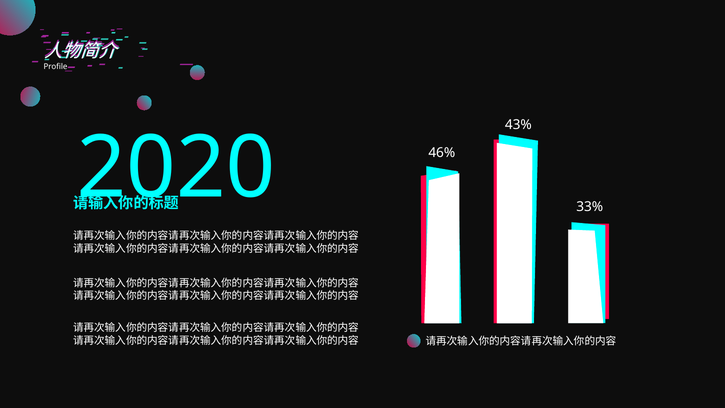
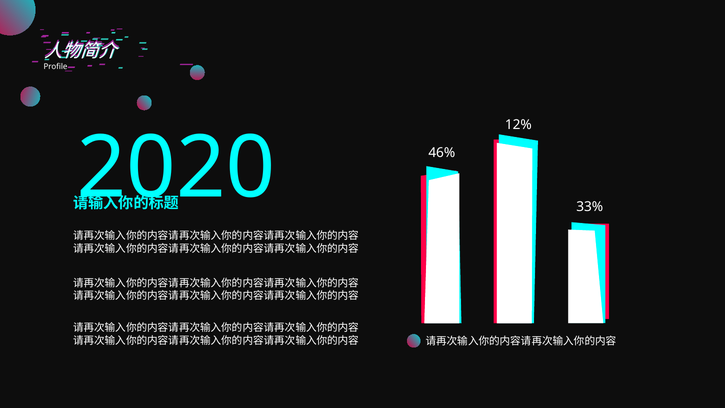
43%: 43% -> 12% (518, 125)
